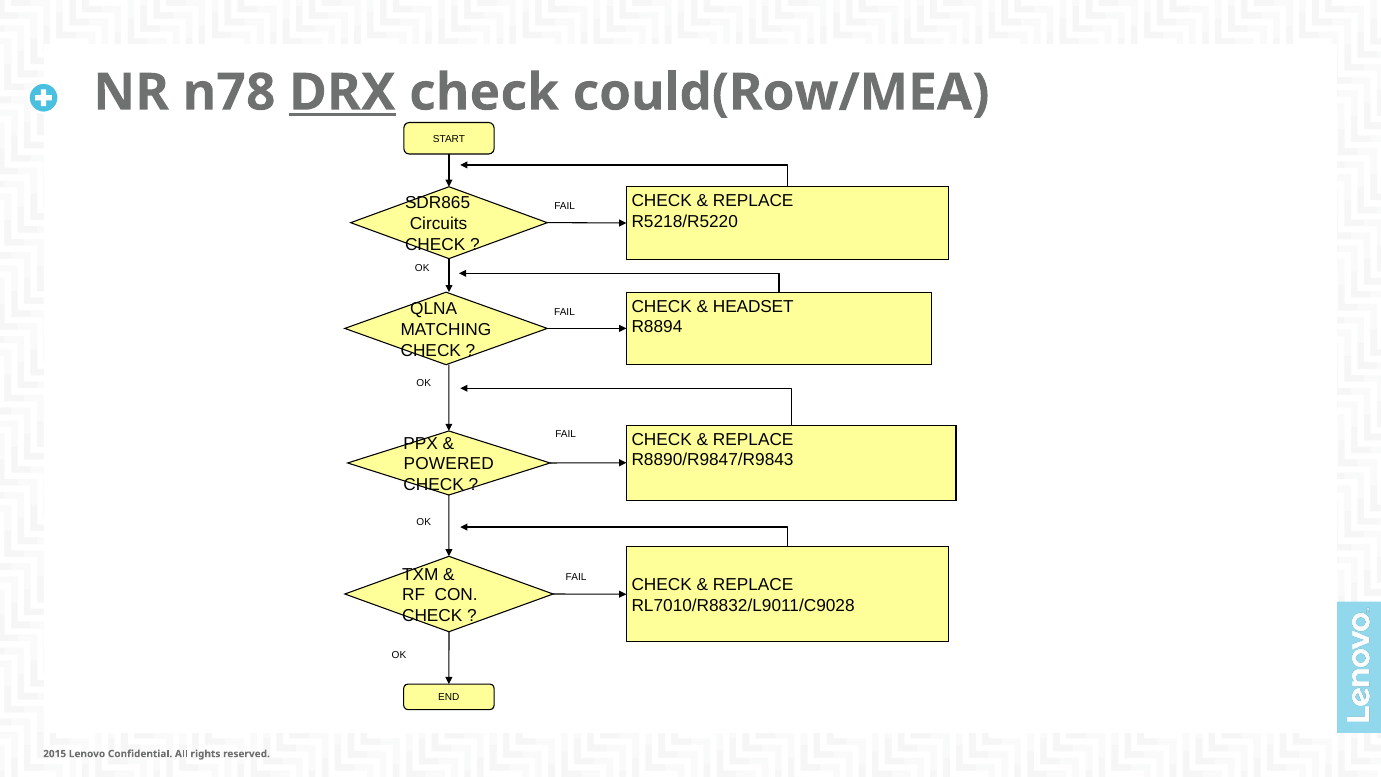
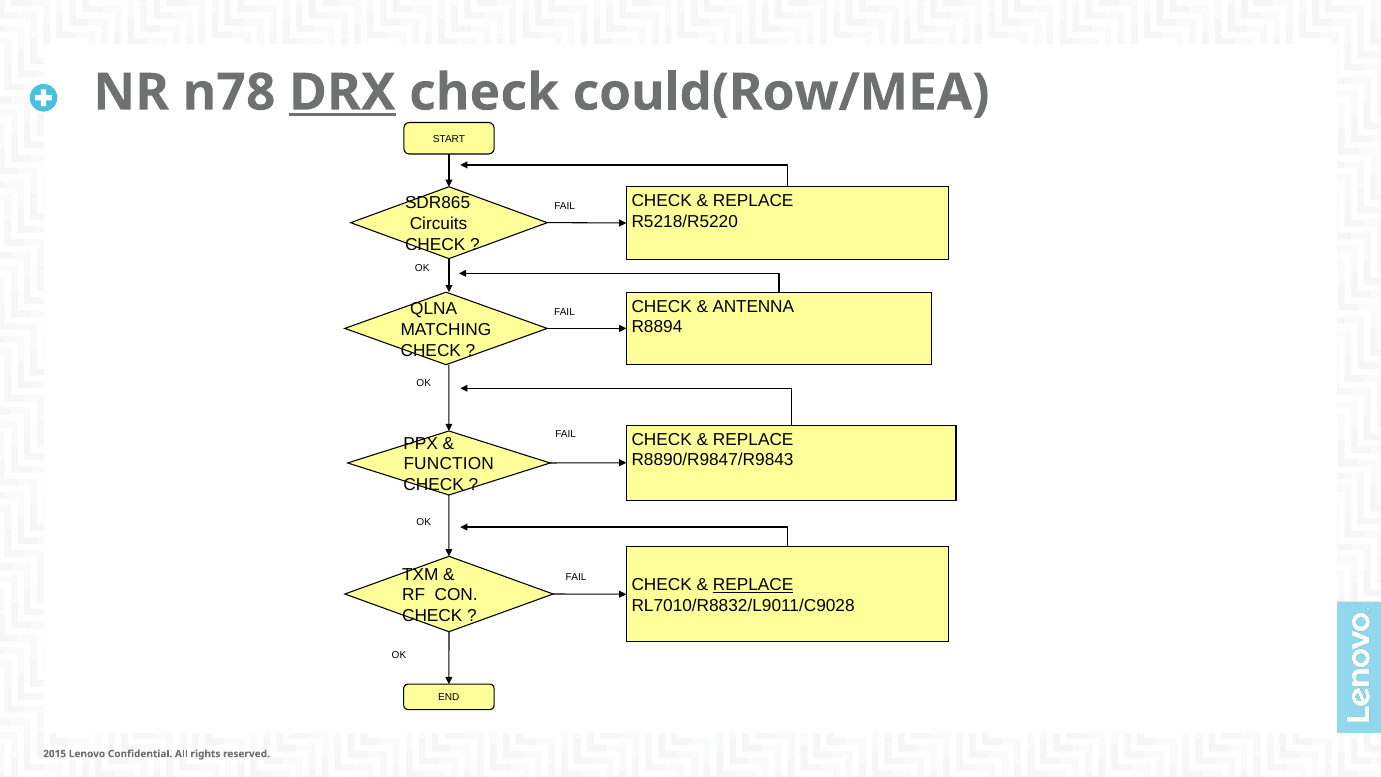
HEADSET: HEADSET -> ANTENNA (753, 306)
POWERED: POWERED -> FUNCTION (449, 464)
REPLACE underline: none -> present (753, 585)
